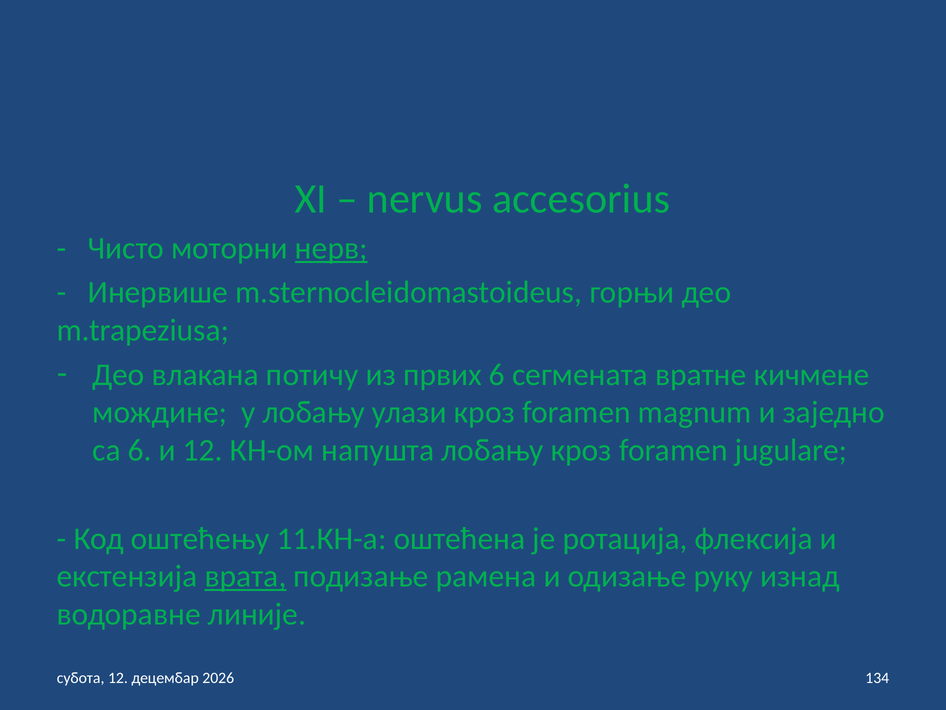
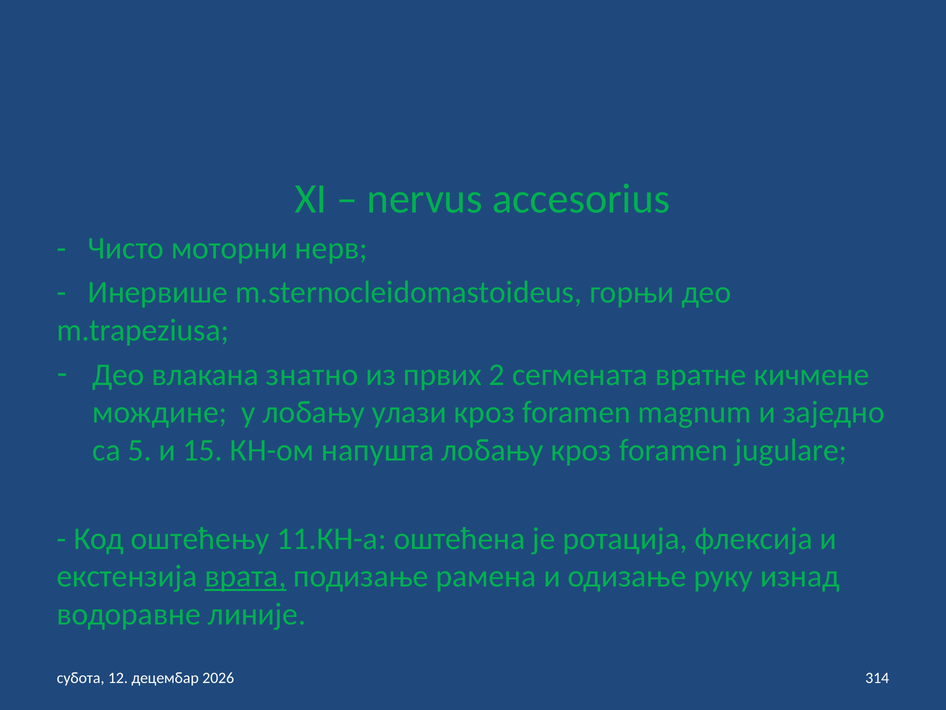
нерв underline: present -> none (331, 248)
потичу: потичу -> знатно (312, 374)
првих 6: 6 -> 2 (497, 374)
са 6: 6 -> 5 (140, 450)
и 12: 12 -> 15 (203, 450)
134: 134 -> 314 (877, 677)
